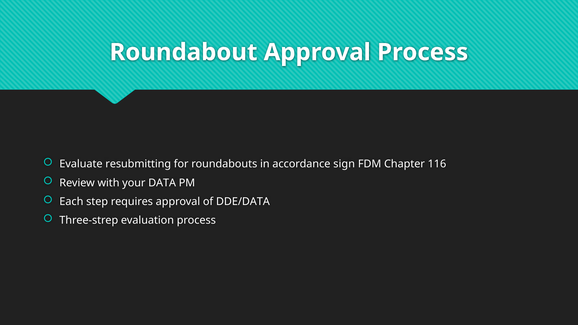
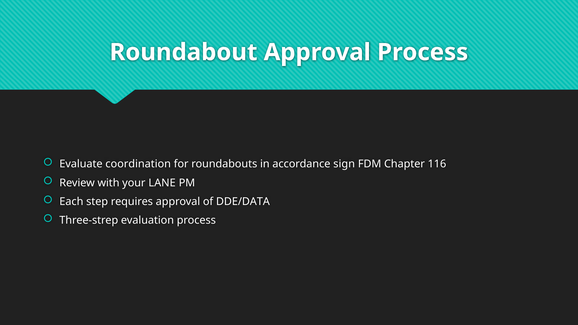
resubmitting: resubmitting -> coordination (138, 164)
DATA: DATA -> LANE (162, 183)
